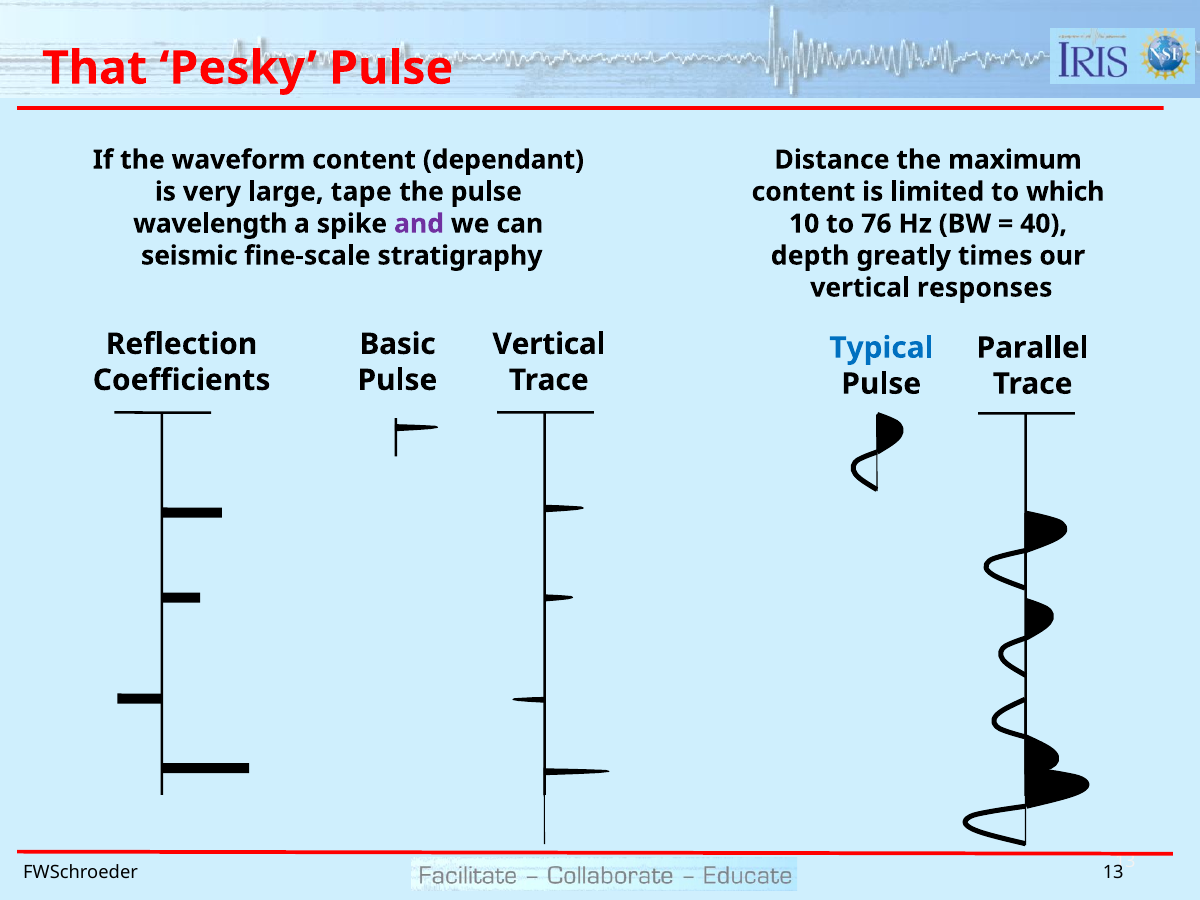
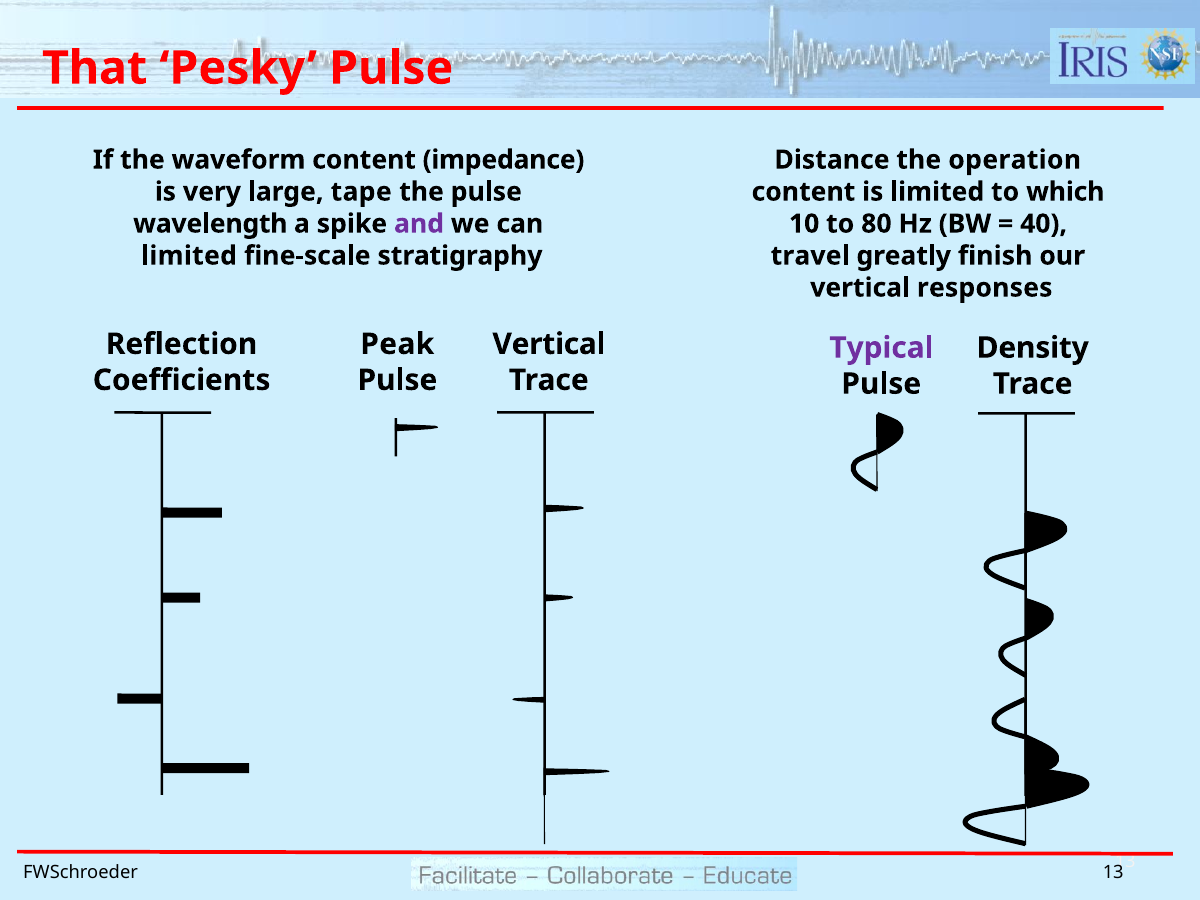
dependant: dependant -> impedance (504, 160)
maximum: maximum -> operation (1015, 160)
76: 76 -> 80 (876, 224)
seismic: seismic -> limited (189, 256)
depth: depth -> travel (810, 256)
times: times -> finish (995, 256)
Basic: Basic -> Peak (397, 344)
Typical colour: blue -> purple (881, 348)
Parallel: Parallel -> Density (1033, 348)
